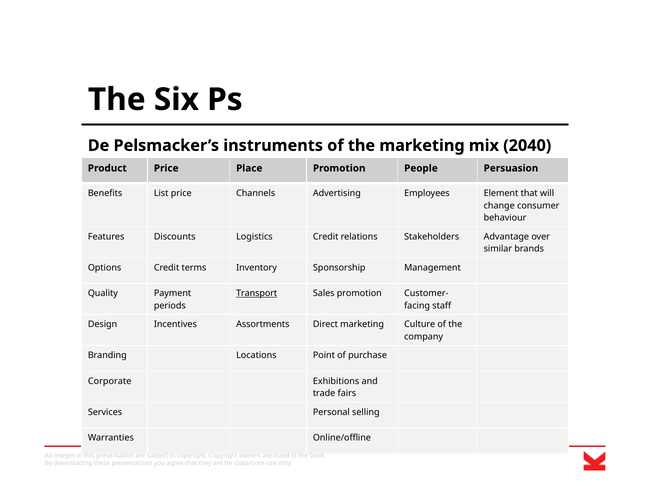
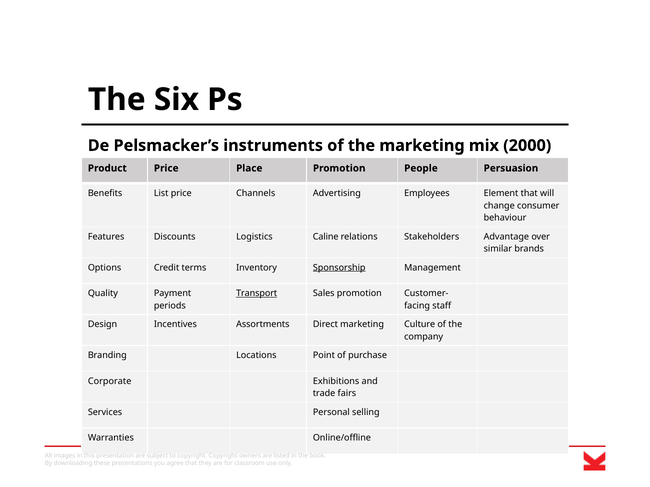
2040: 2040 -> 2000 (527, 146)
Logistics Credit: Credit -> Caline (326, 237)
Sponsorship underline: none -> present (339, 268)
